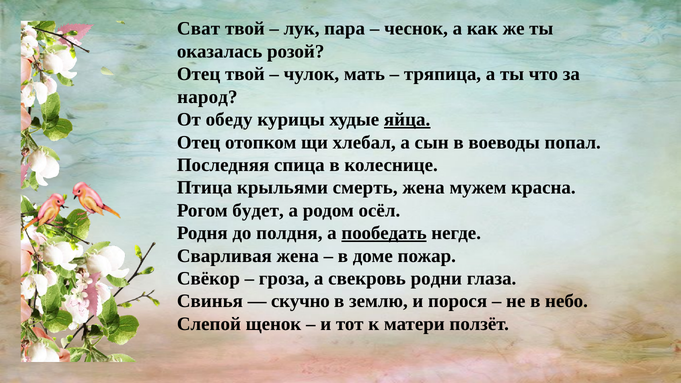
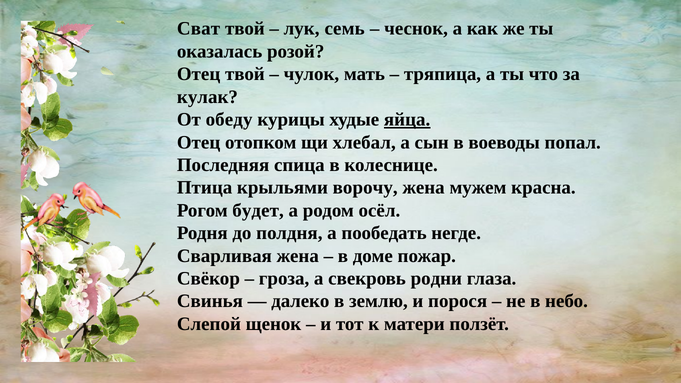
пара: пара -> семь (345, 29)
народ: народ -> кулак (207, 97)
смерть: смерть -> ворочу (365, 188)
пообедать underline: present -> none (384, 233)
скучно: скучно -> далеко (300, 301)
